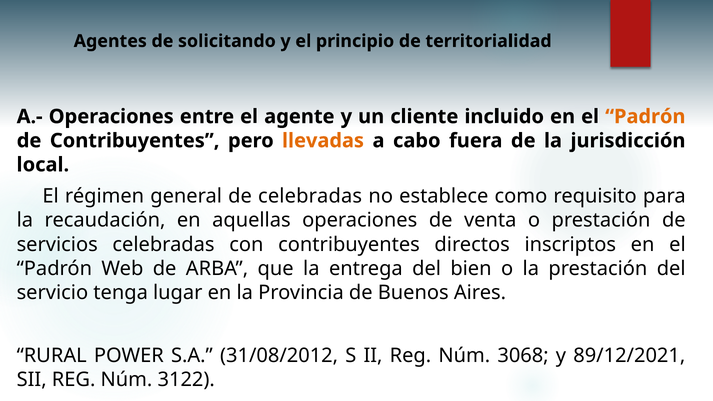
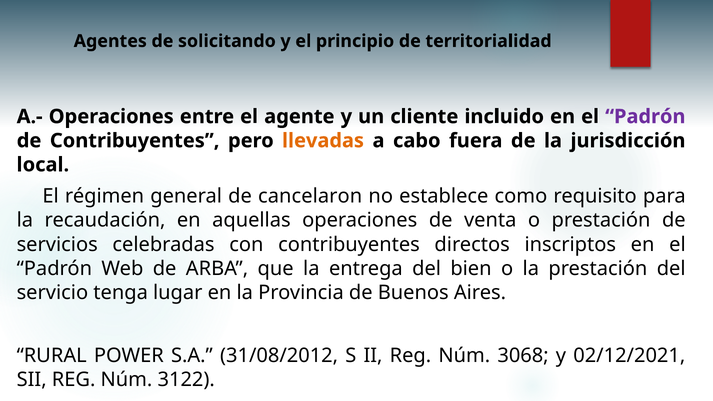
Padrón colour: orange -> purple (645, 117)
de celebradas: celebradas -> cancelaron (310, 196)
89/12/2021: 89/12/2021 -> 02/12/2021 (629, 356)
